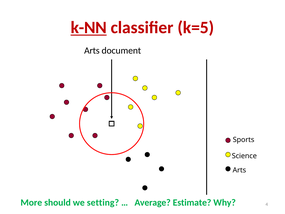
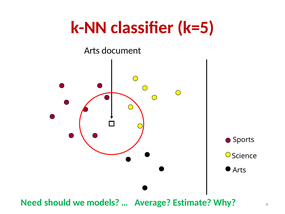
k-NN underline: present -> none (89, 28)
More: More -> Need (31, 202)
setting: setting -> models (103, 202)
